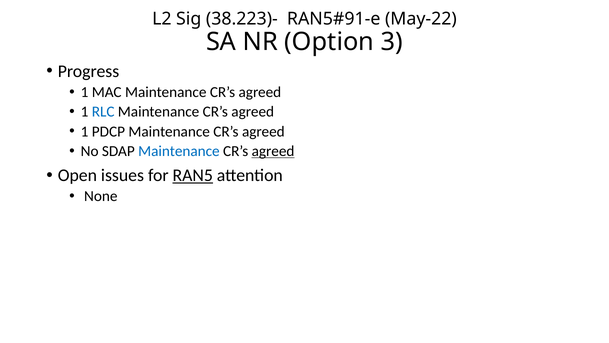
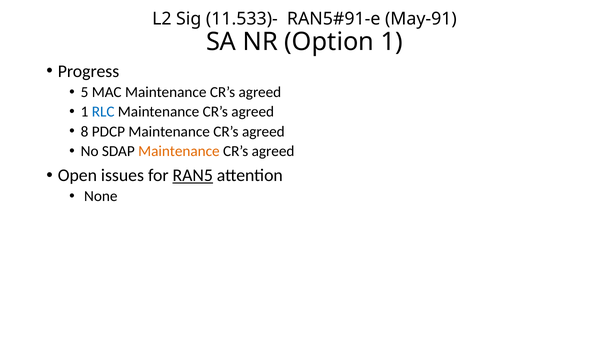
38.223)-: 38.223)- -> 11.533)- (242, 19)
May-22: May-22 -> May-91 (421, 19)
Option 3: 3 -> 1 (392, 42)
1: 1 -> 5 (85, 92)
1: 1 -> 8 (85, 131)
Maintenance colour: blue -> orange (179, 151)
agreed underline: present -> none (273, 151)
